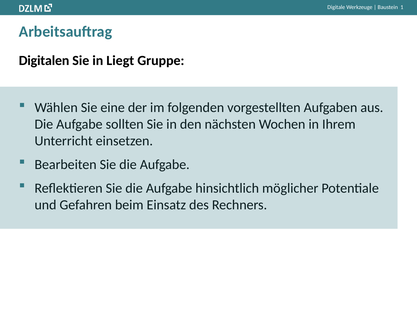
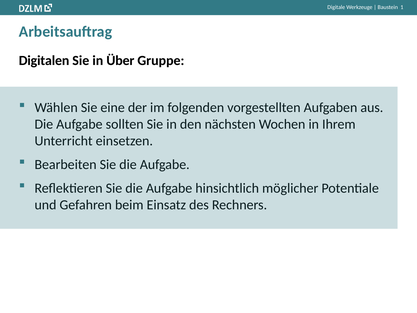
Liegt: Liegt -> Über (120, 61)
